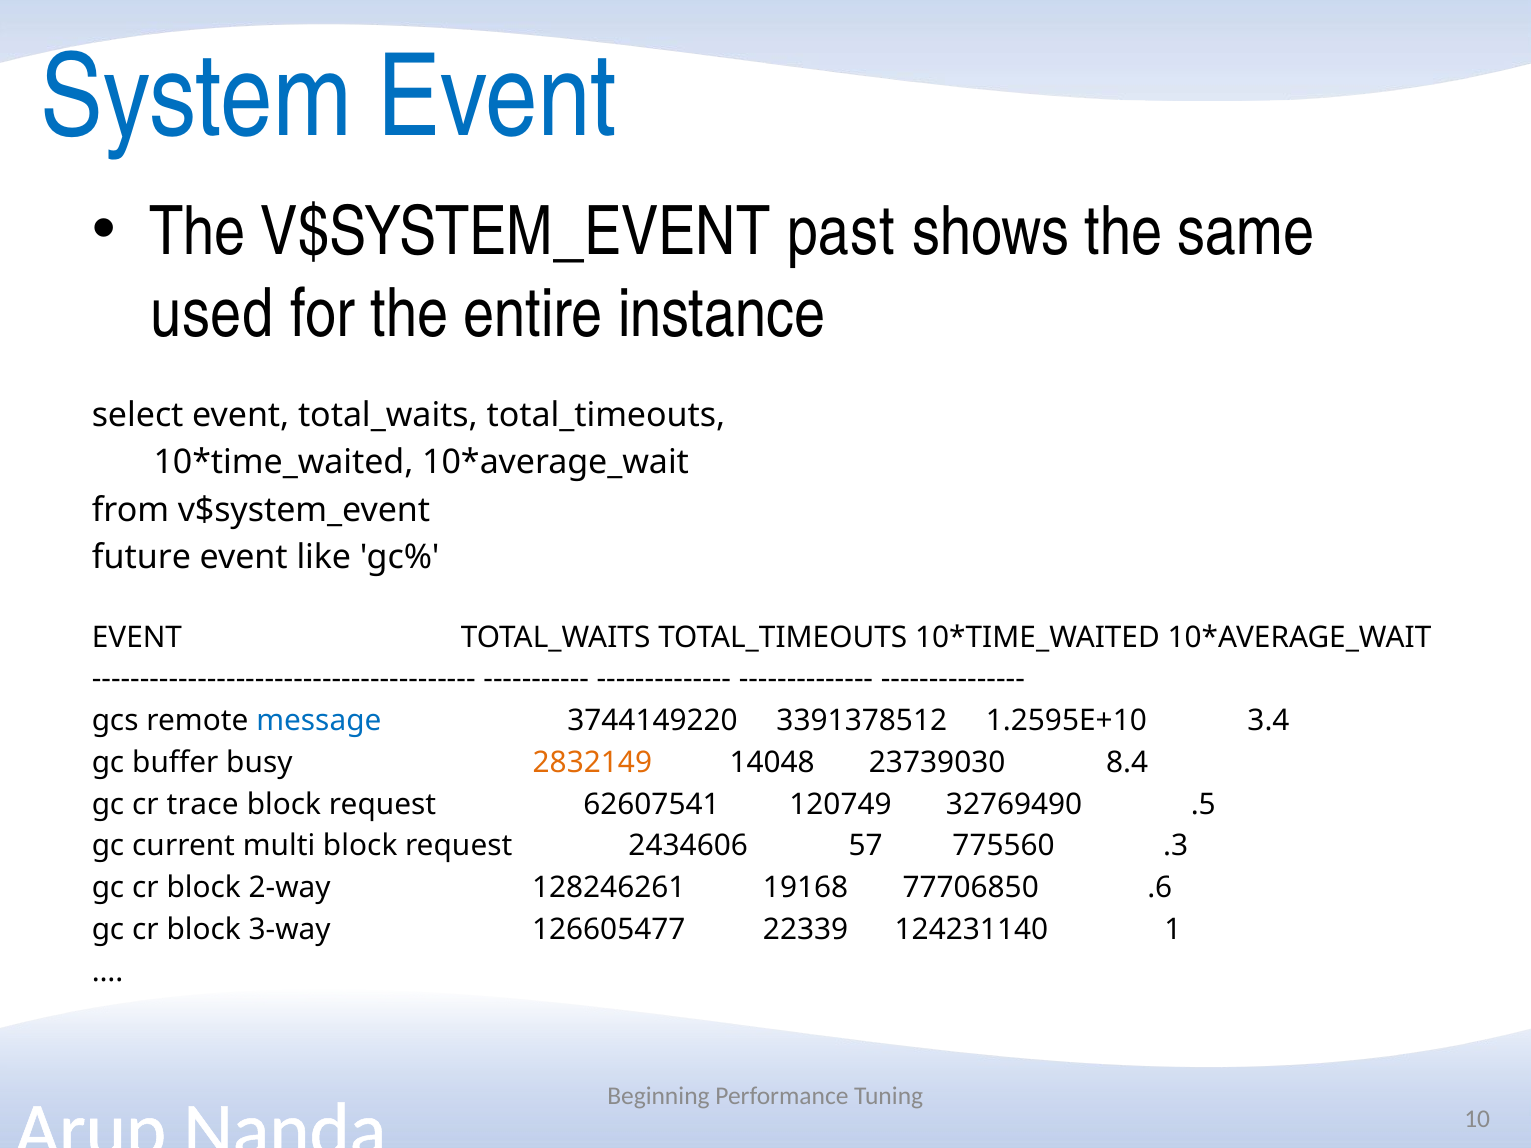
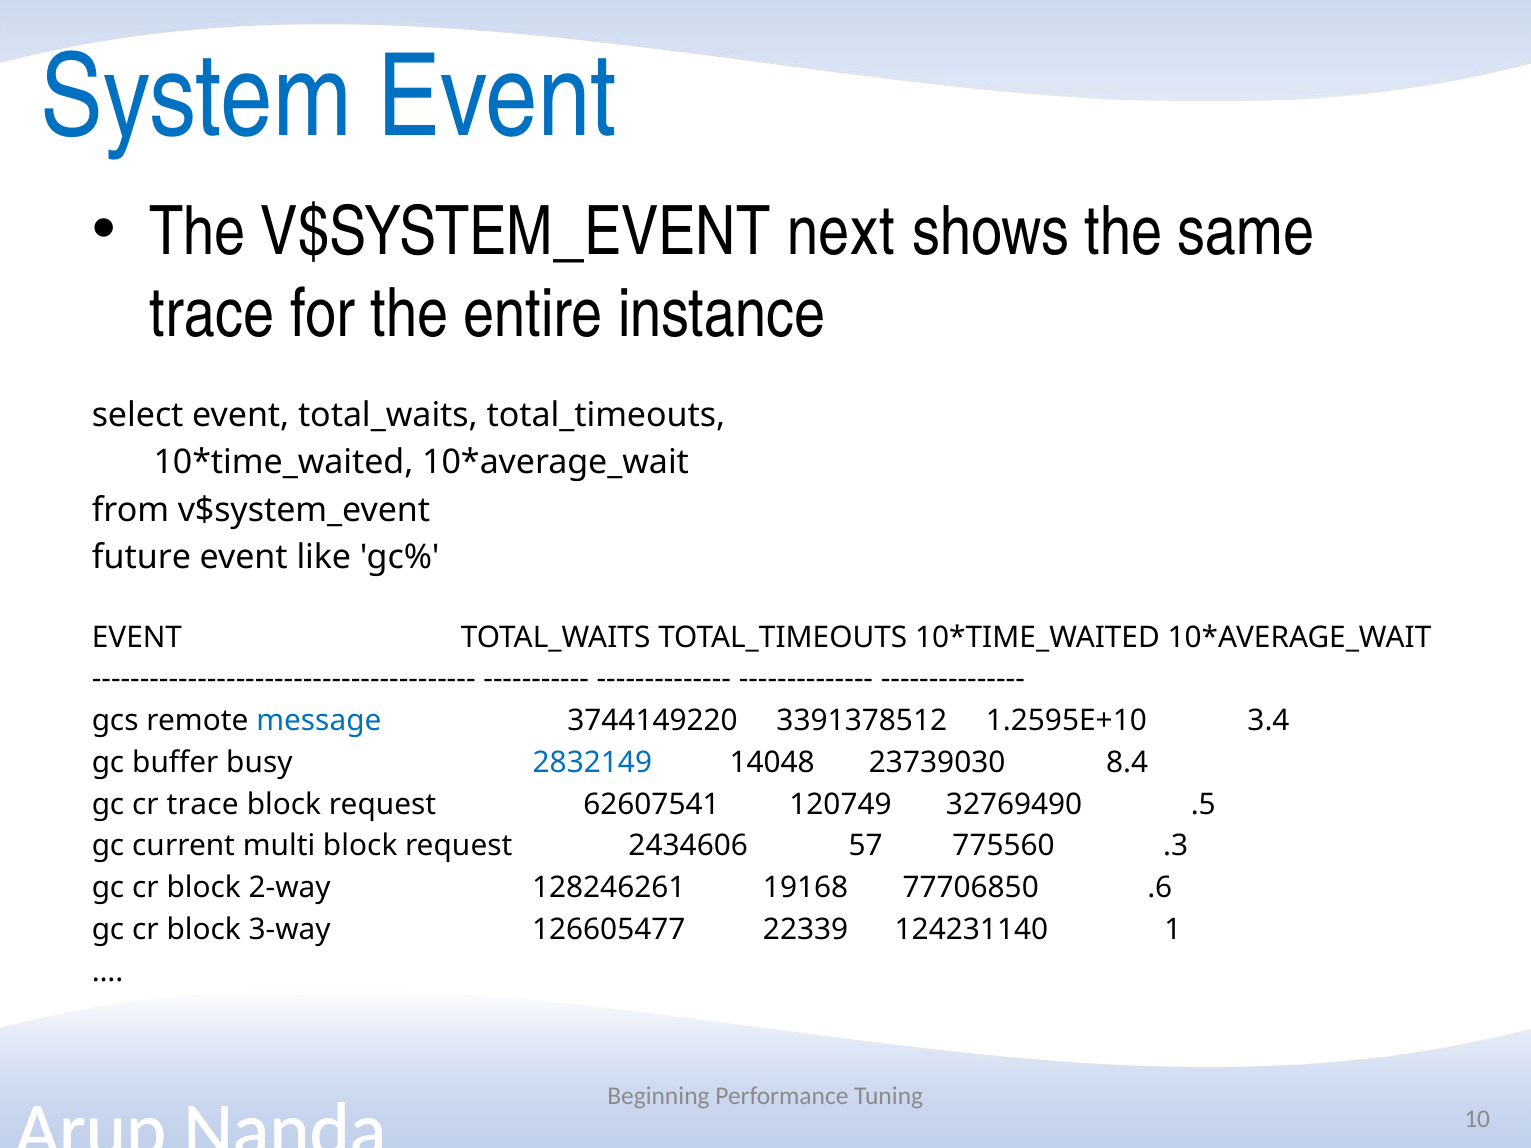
past: past -> next (841, 232)
used: used -> trace (212, 314)
2832149 colour: orange -> blue (592, 763)
